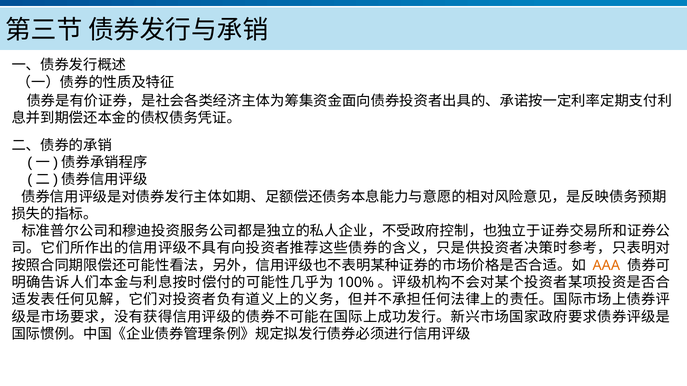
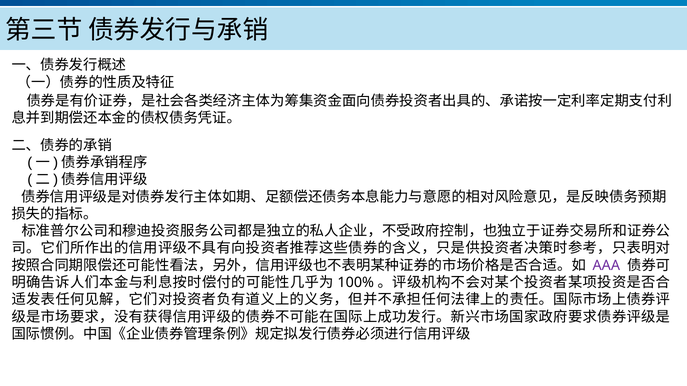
AAA colour: orange -> purple (606, 266)
